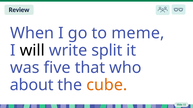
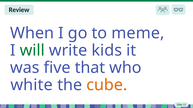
will colour: black -> green (32, 51)
split: split -> kids (107, 51)
about: about -> white (32, 85)
